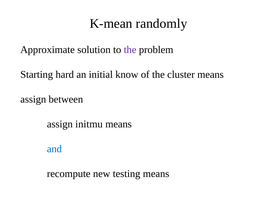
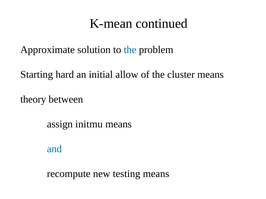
randomly: randomly -> continued (162, 24)
the colour: purple -> blue (130, 50)
know: know -> allow (127, 75)
assign: assign -> theory (33, 100)
